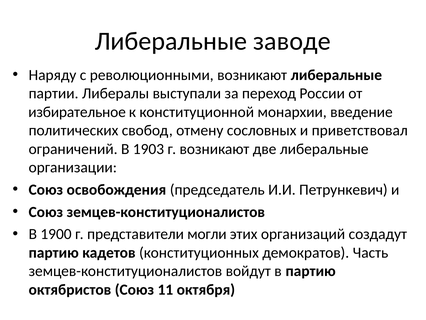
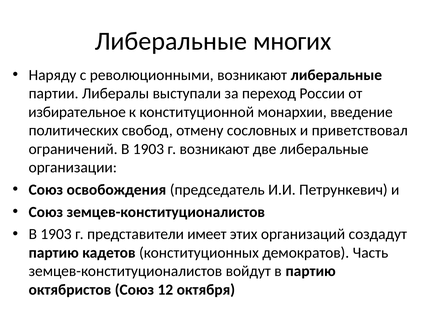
заводе: заводе -> многих (292, 41)
1900: 1900 -> 1903 (56, 234)
могли: могли -> имеет (207, 234)
11: 11 -> 12 (165, 289)
